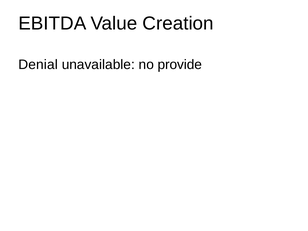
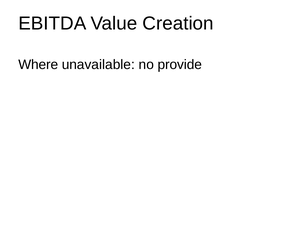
Denial: Denial -> Where (38, 65)
